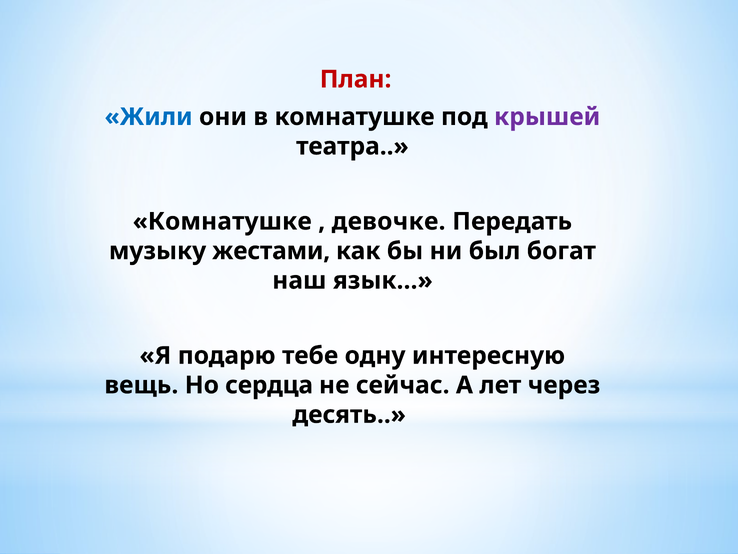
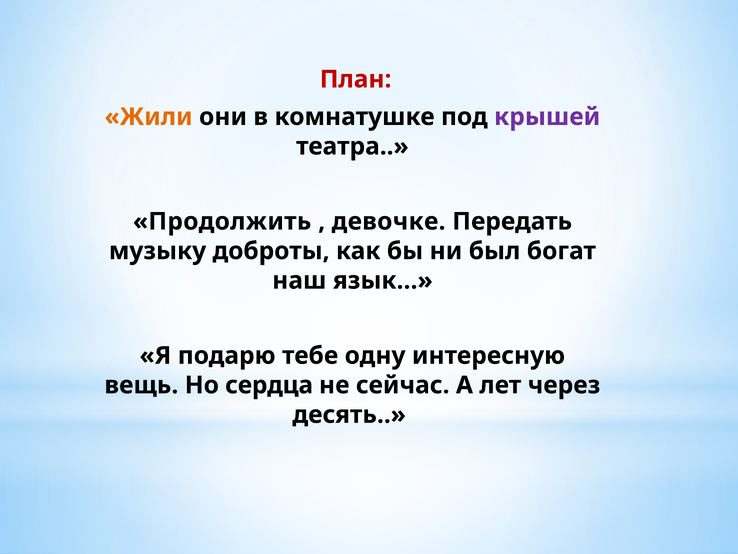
Жили colour: blue -> orange (149, 117)
Комнатушке: Комнатушке -> Продолжить (222, 221)
жестами: жестами -> доброты (271, 251)
